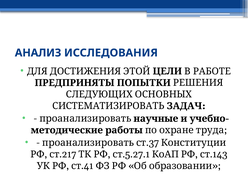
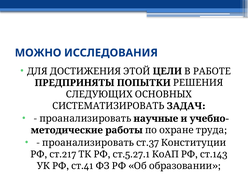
АНАЛИЗ: АНАЛИЗ -> МОЖНО (38, 53)
